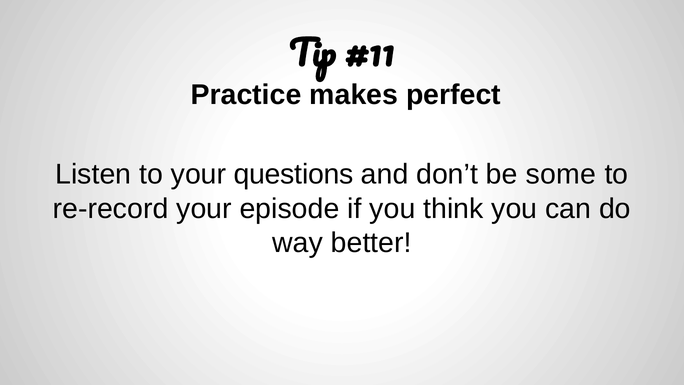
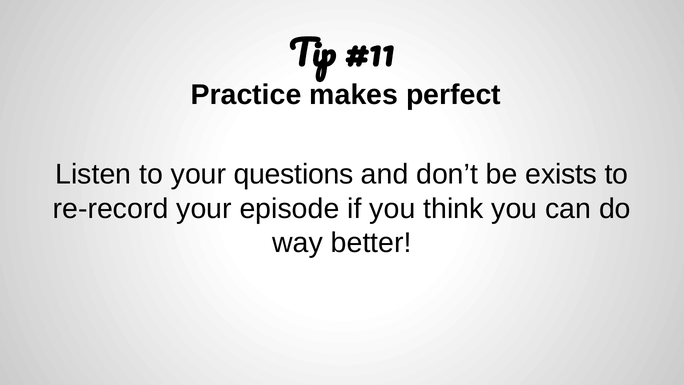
some: some -> exists (561, 174)
